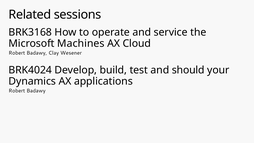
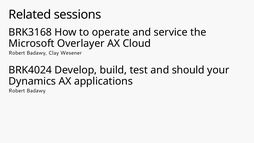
Machines: Machines -> Overlayer (81, 43)
